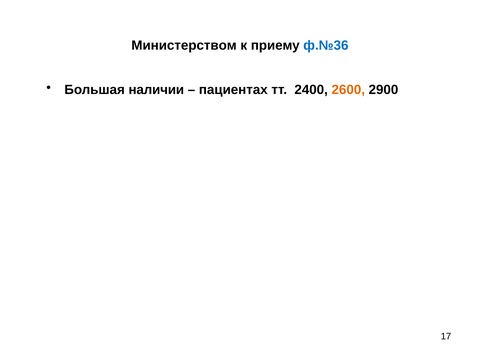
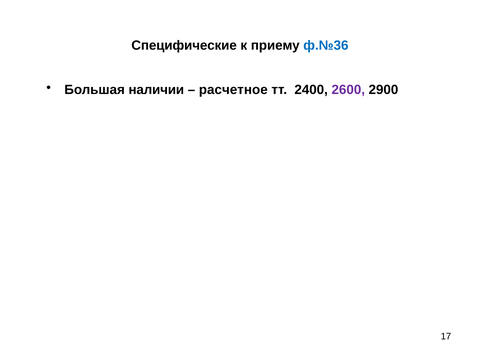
Министерством: Министерством -> Специфические (184, 45)
пациентах: пациентах -> расчетное (233, 90)
2600 colour: orange -> purple (348, 90)
